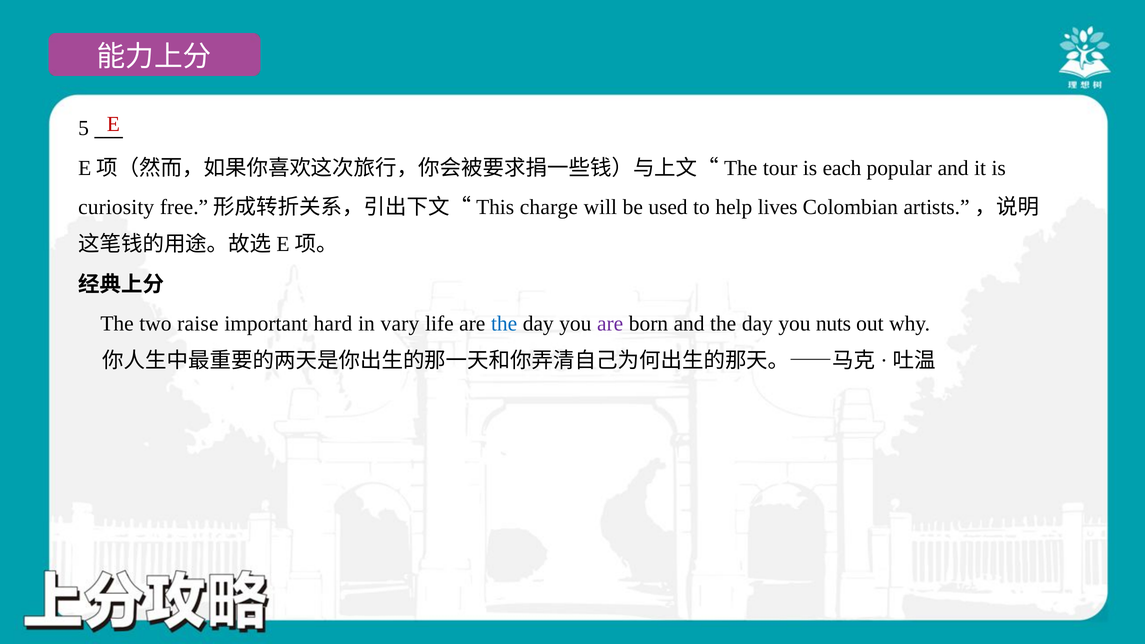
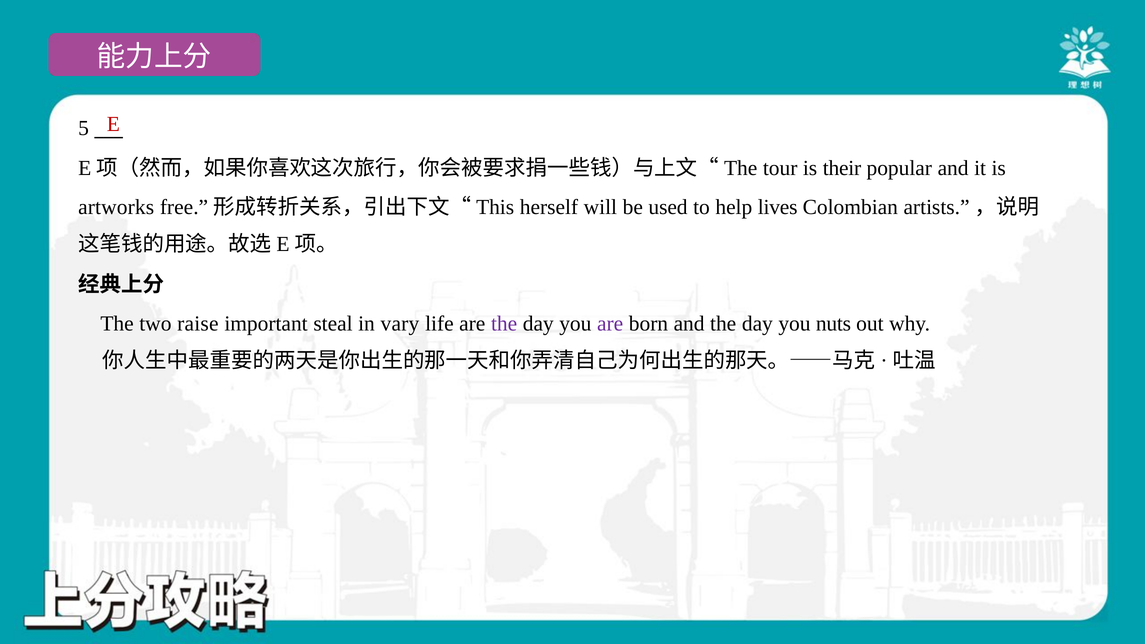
each: each -> their (842, 168)
curiosity: curiosity -> artworks (116, 207)
charge: charge -> herself (549, 207)
hard: hard -> steal (333, 324)
the colour: blue -> purple (504, 324)
